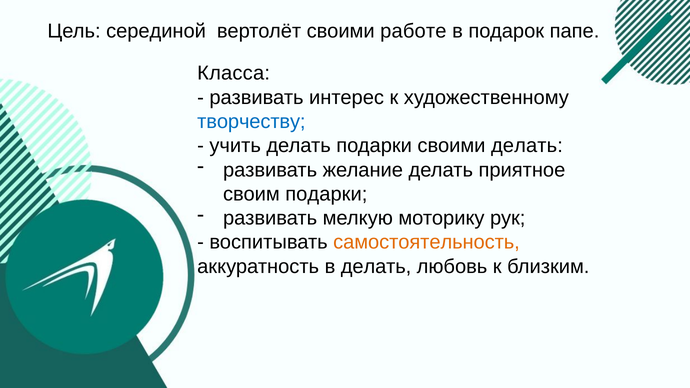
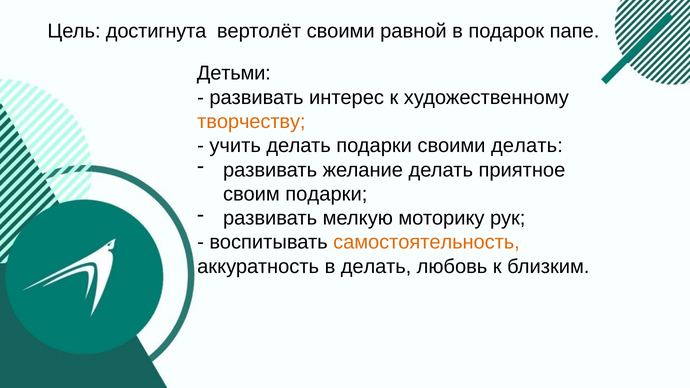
серединой: серединой -> достигнута (156, 31)
работе: работе -> равной (413, 31)
Класса: Класса -> Детьми (234, 73)
творчеству colour: blue -> orange (251, 122)
